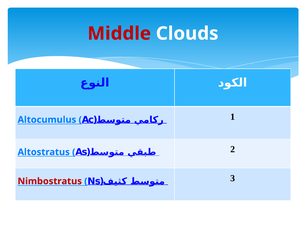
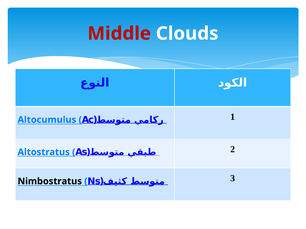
Nimbostratus colour: red -> black (50, 182)
